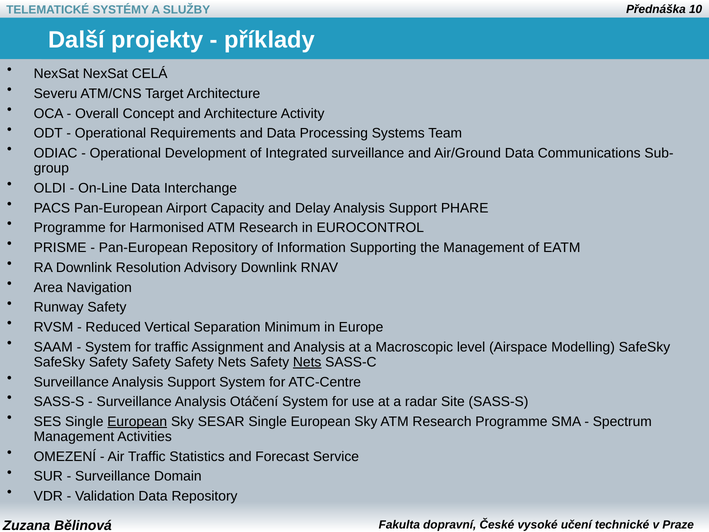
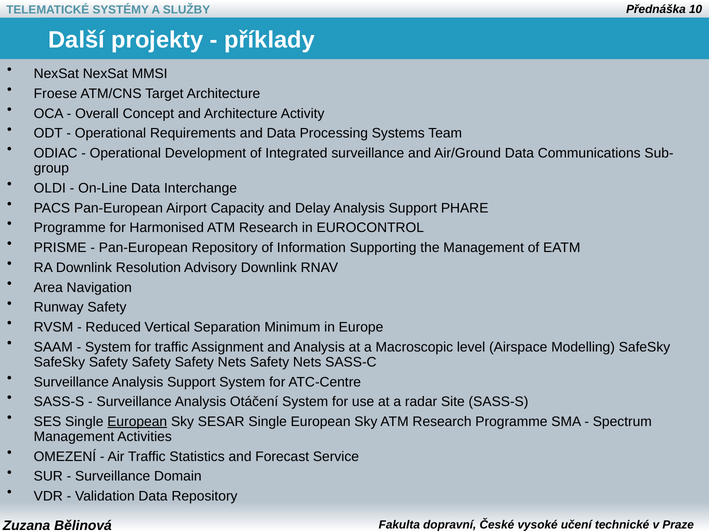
CELÁ: CELÁ -> MMSI (150, 74)
Severu: Severu -> Froese (55, 94)
Nets underline: present -> none (307, 362)
